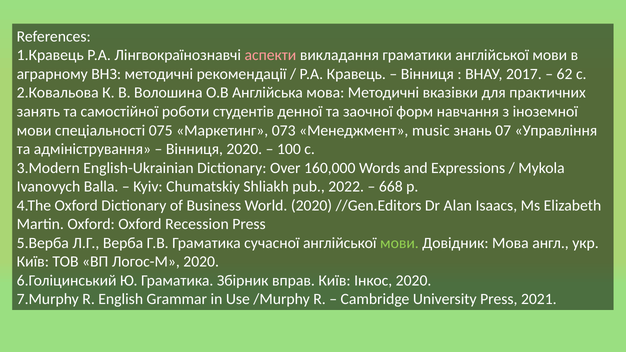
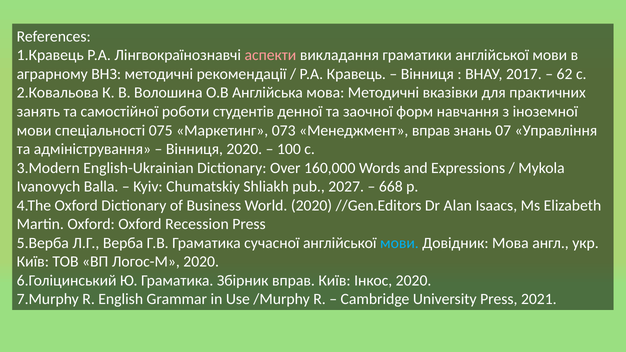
Менеджмент music: music -> вправ (431, 130)
2022: 2022 -> 2027 (346, 187)
мови colour: light green -> light blue (399, 243)
